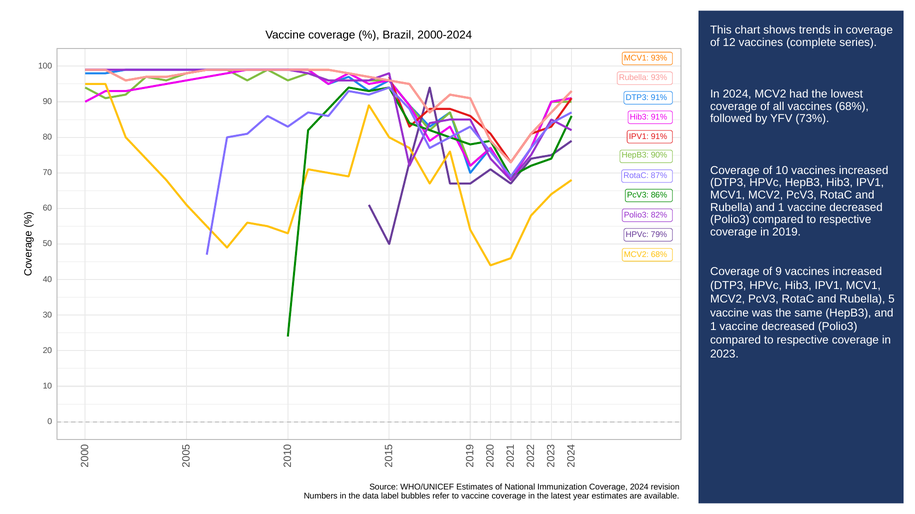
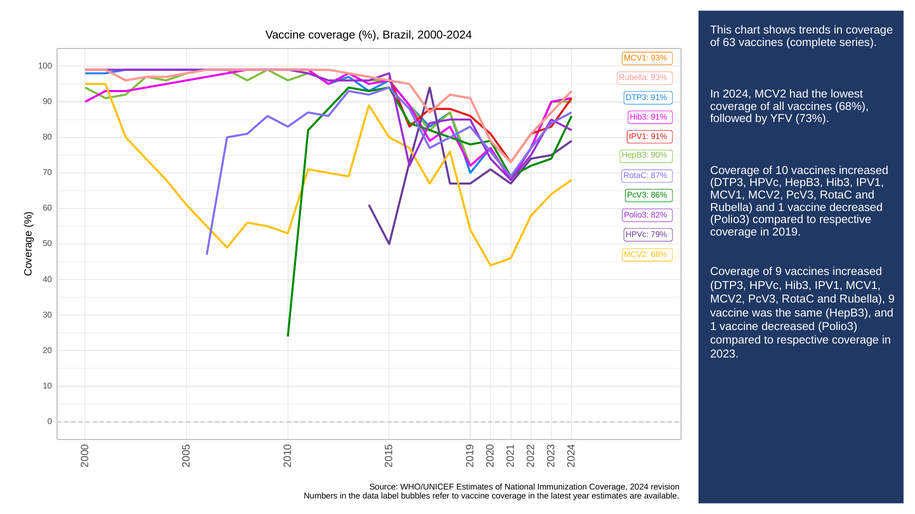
12: 12 -> 63 (729, 42)
Rubella 5: 5 -> 9 (891, 299)
